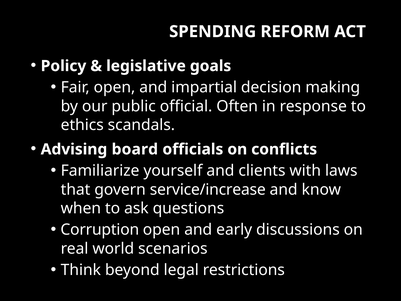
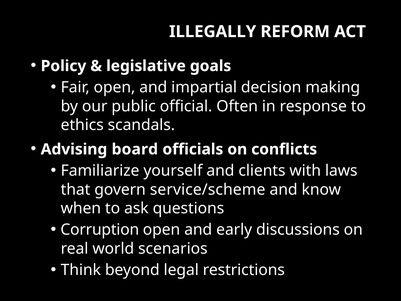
SPENDING: SPENDING -> ILLEGALLY (213, 32)
service/increase: service/increase -> service/scheme (208, 189)
